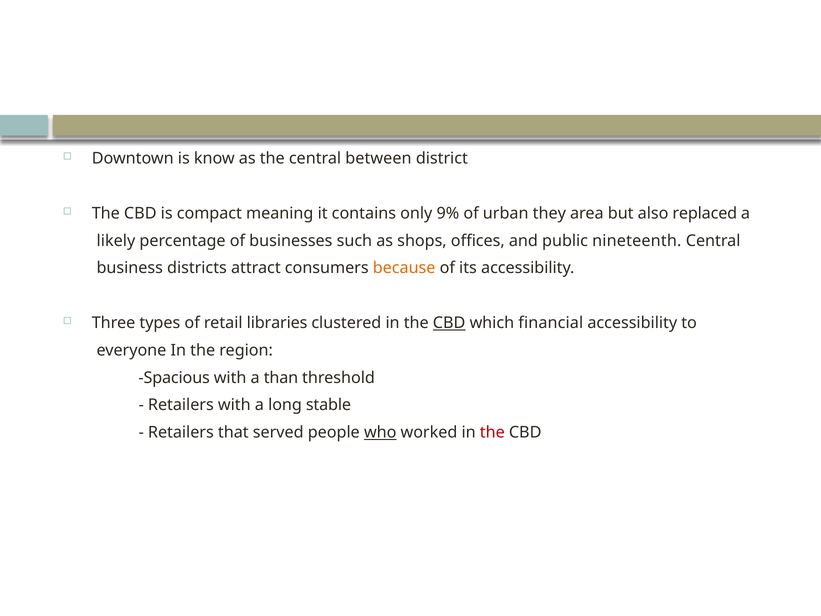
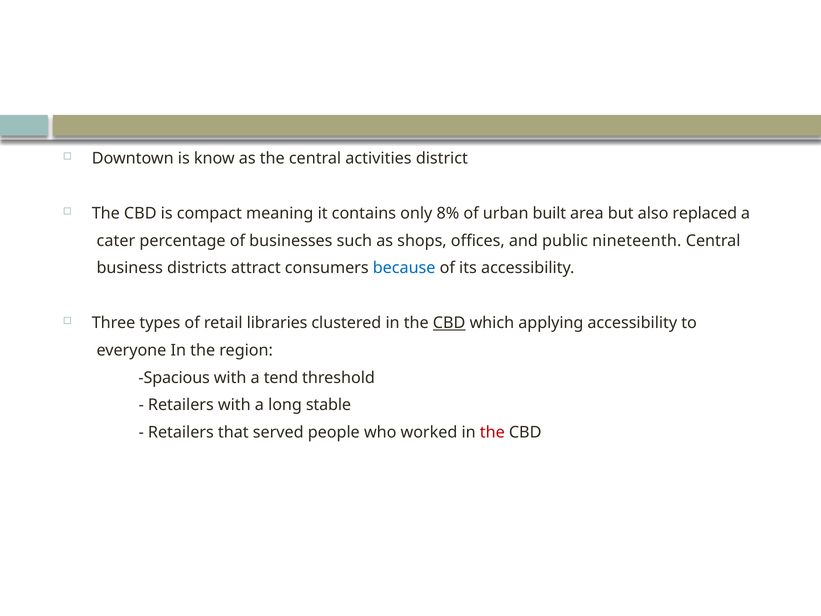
between: between -> activities (378, 159)
9%: 9% -> 8% (448, 213)
they: they -> built (549, 213)
likely: likely -> cater (116, 241)
because colour: orange -> blue (404, 268)
financial: financial -> applying (551, 323)
than: than -> tend (281, 378)
who underline: present -> none (380, 432)
